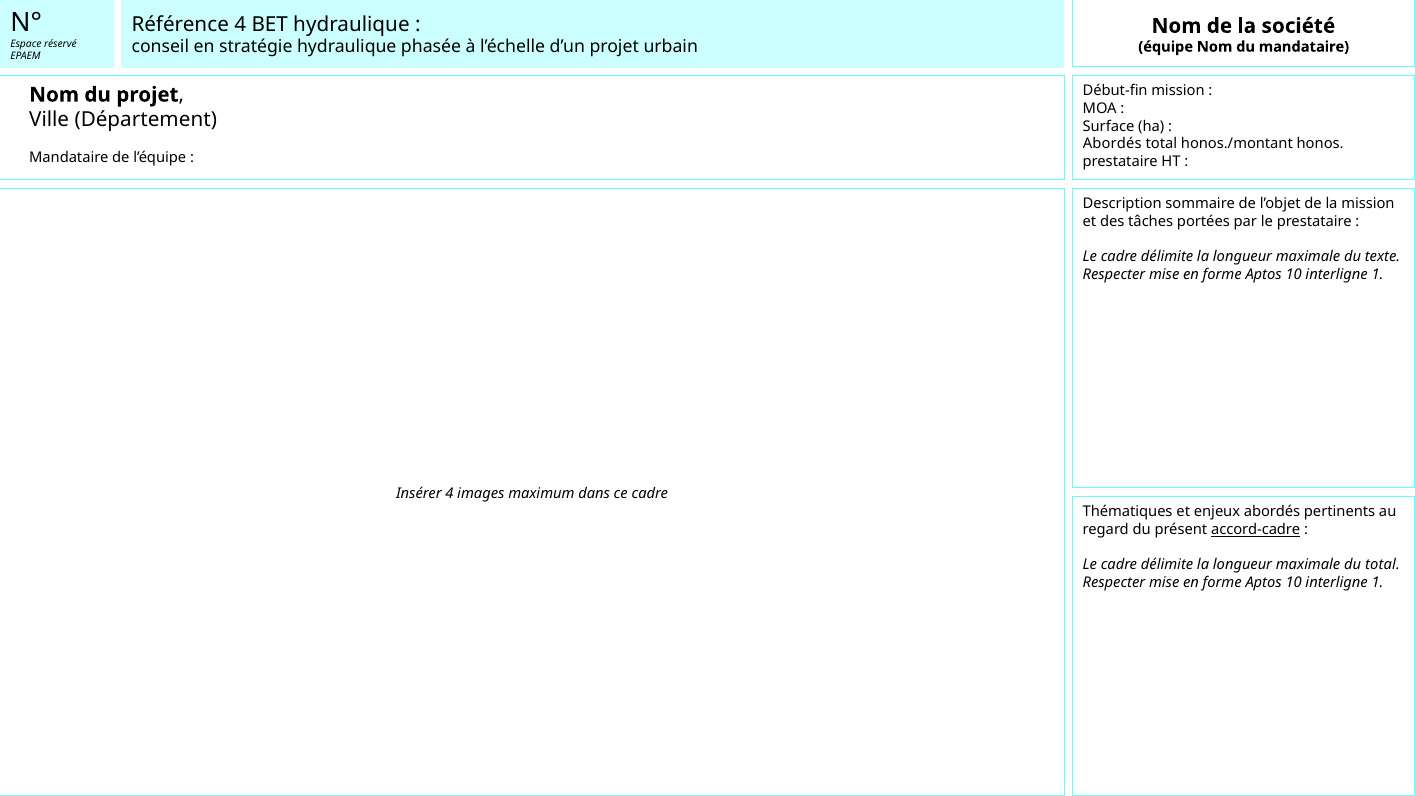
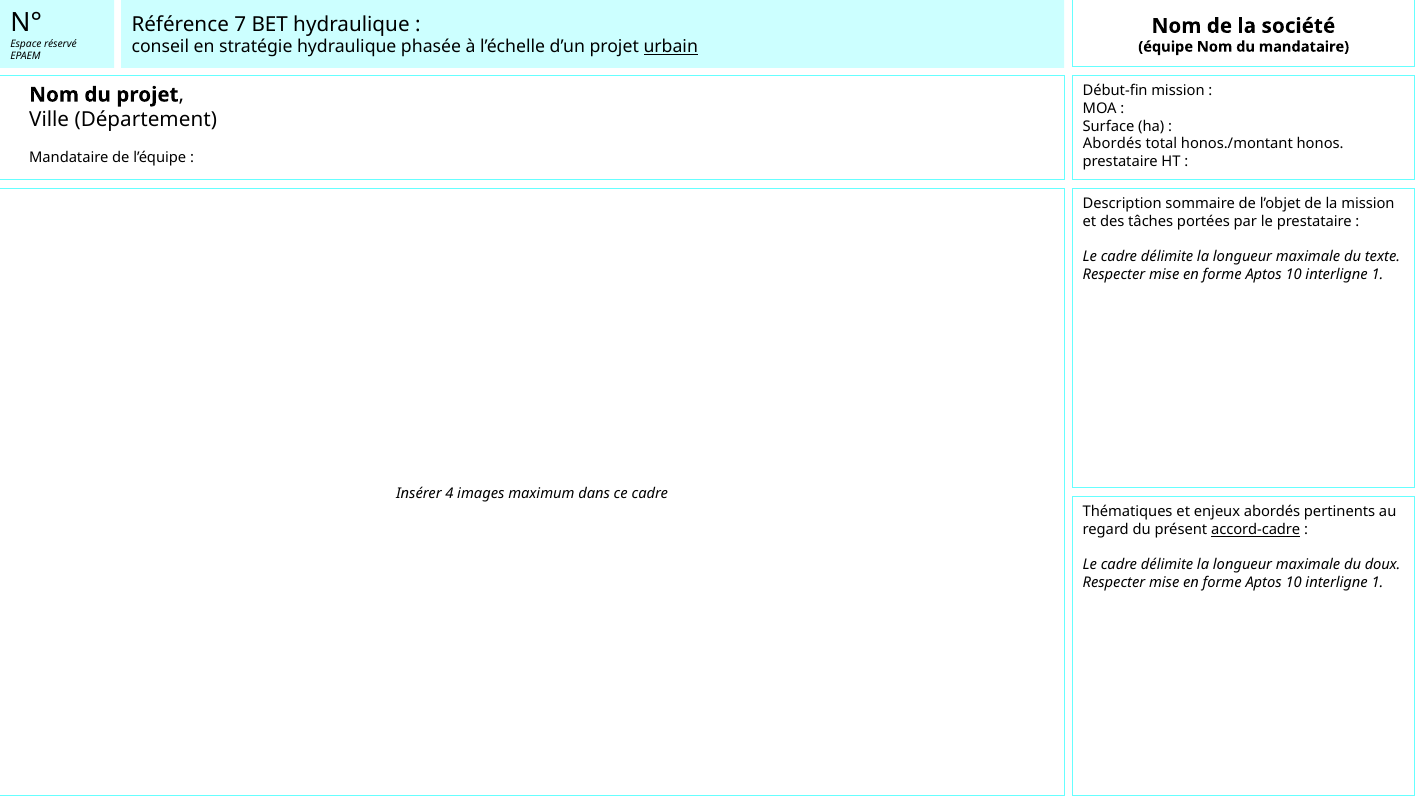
Référence 4: 4 -> 7 (240, 24)
urbain underline: none -> present (671, 47)
du total: total -> doux (1383, 565)
